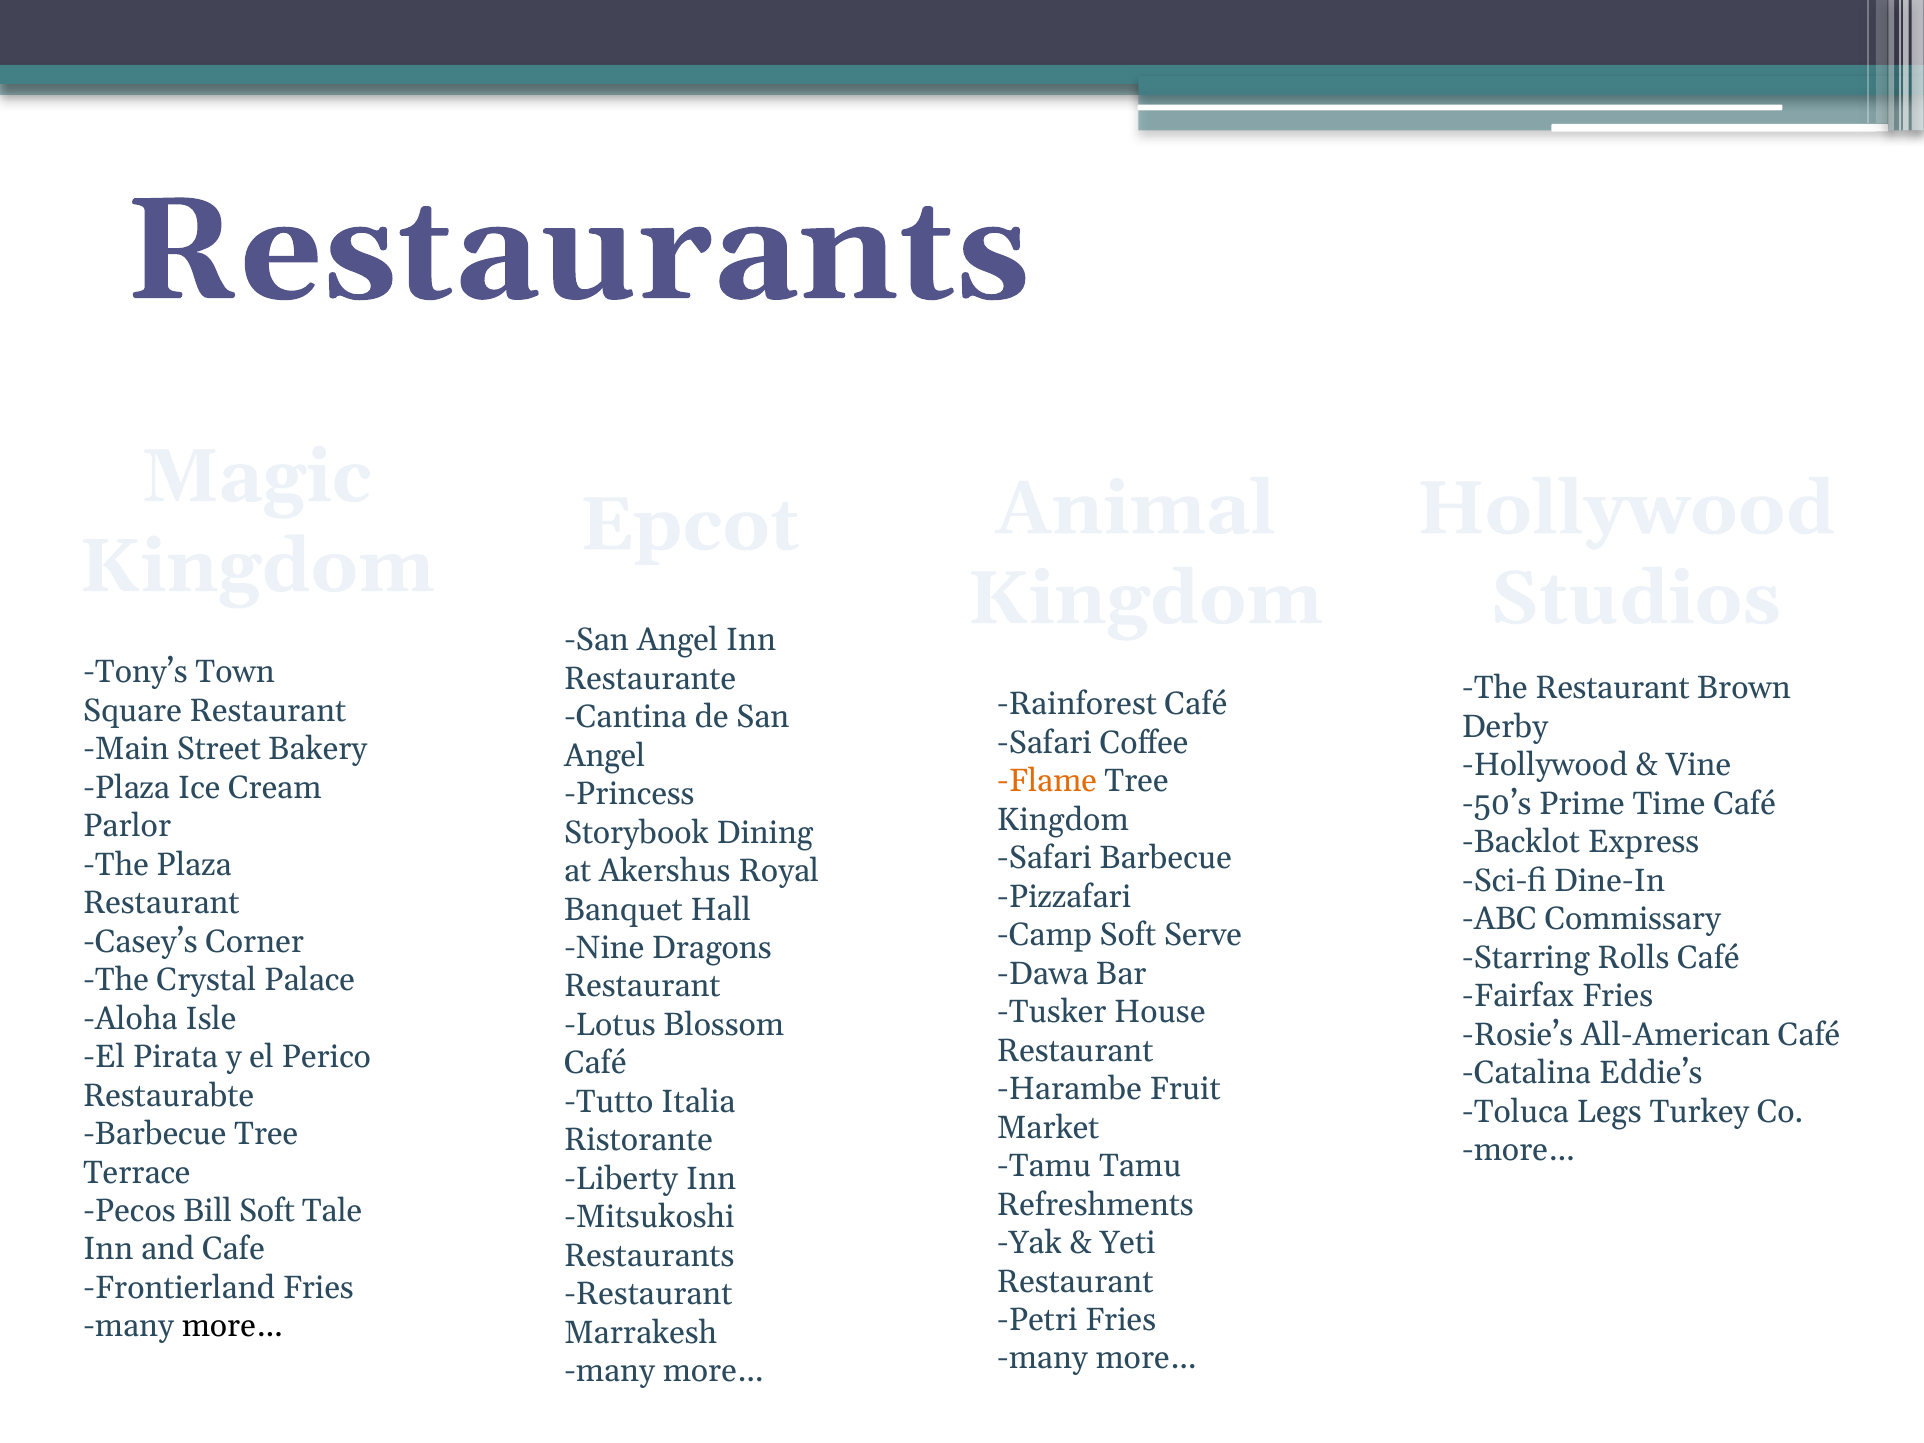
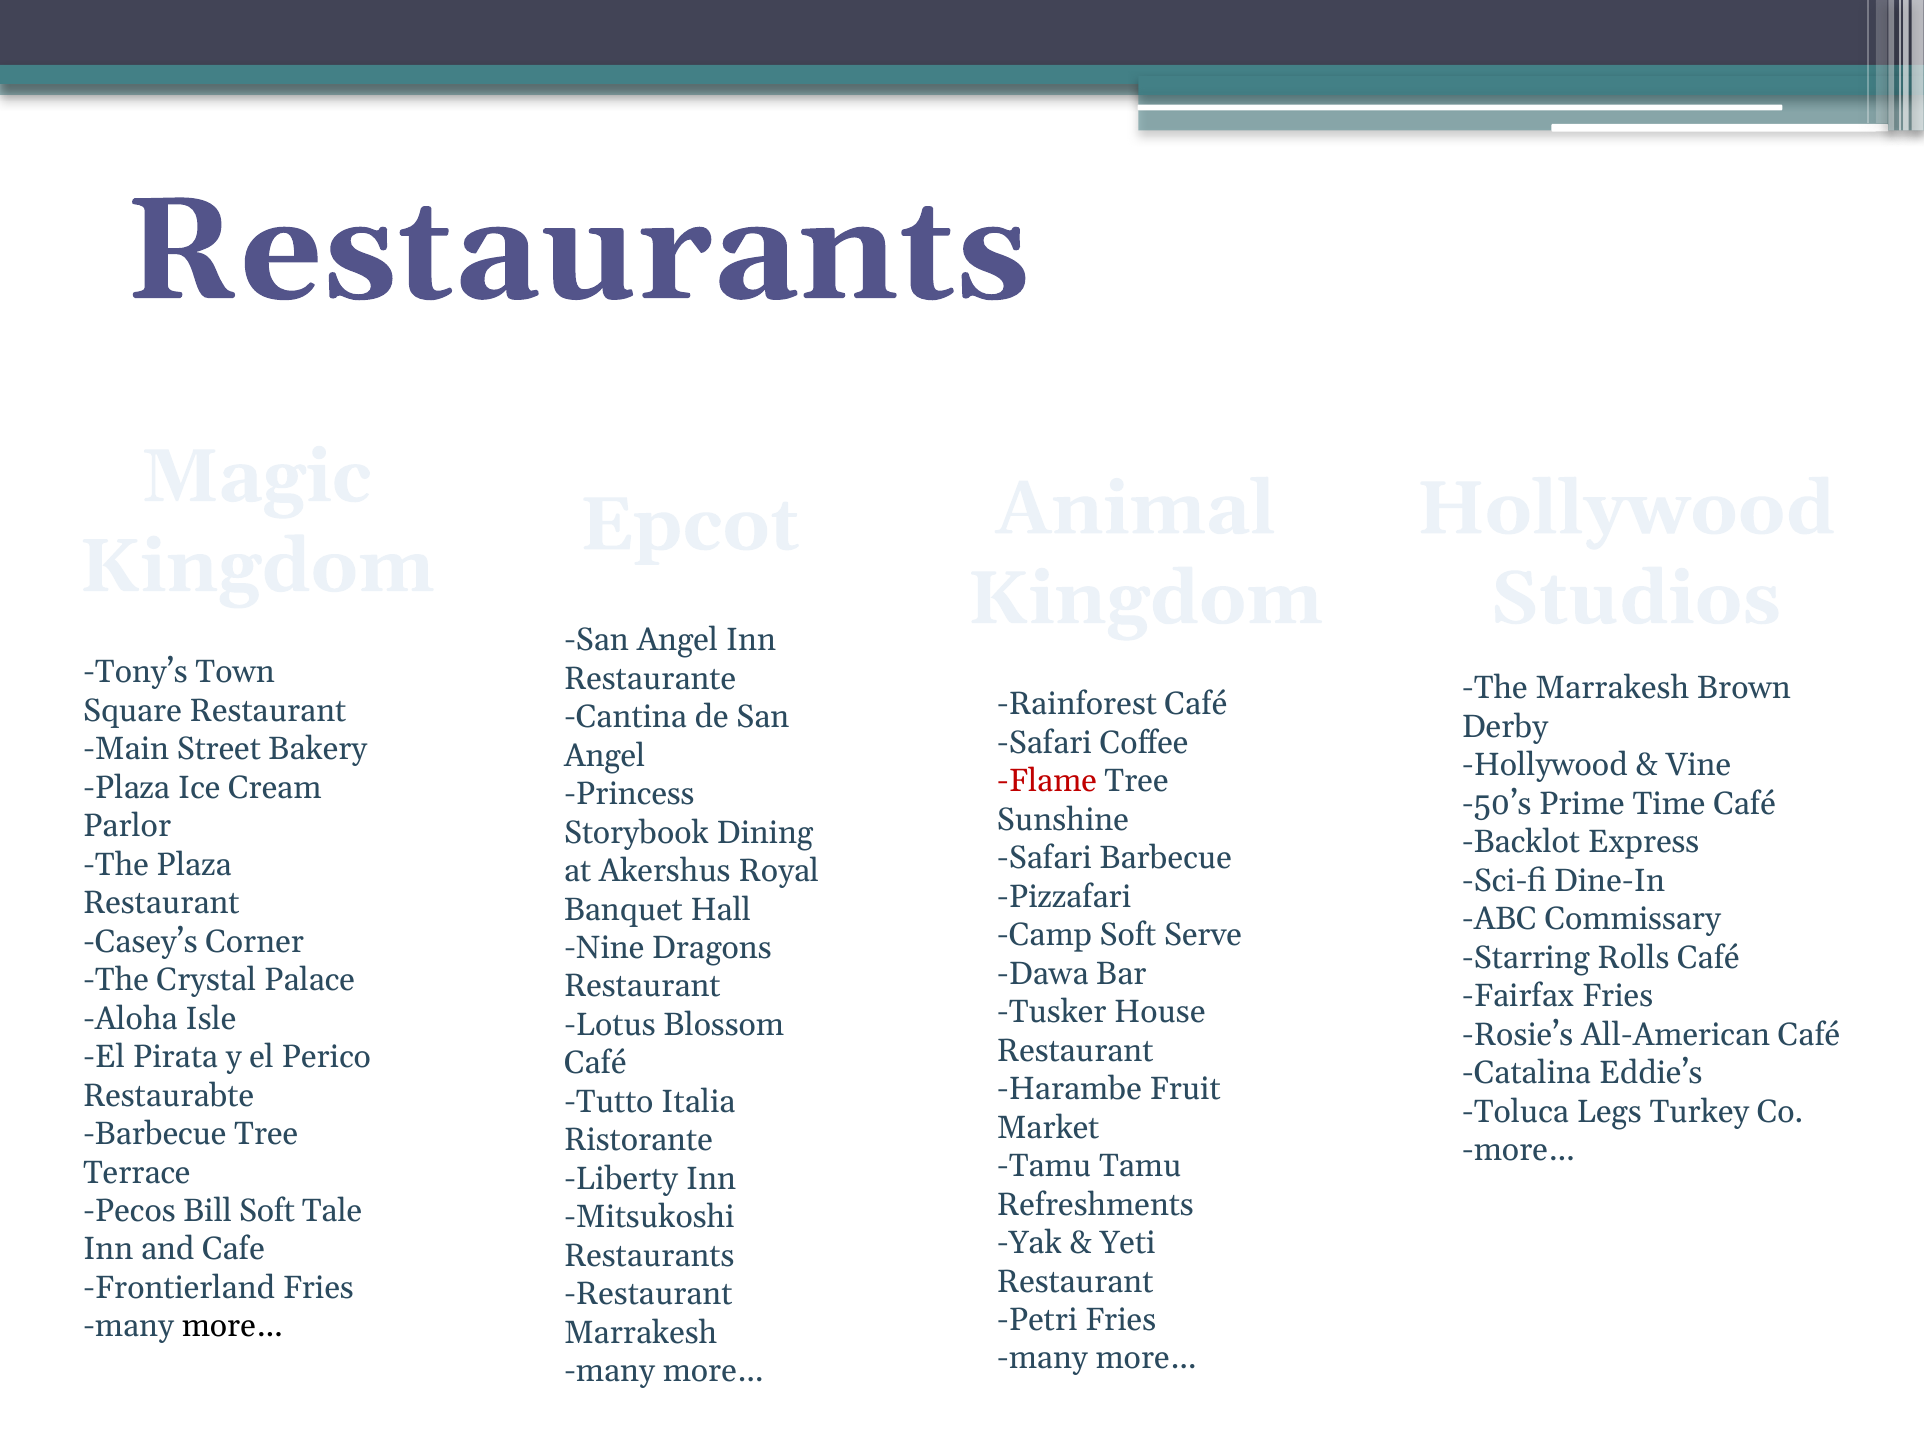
The Restaurant: Restaurant -> Marrakesh (1612, 688)
Flame colour: orange -> red (1047, 781)
Kingdom: Kingdom -> Sunshine (1063, 820)
